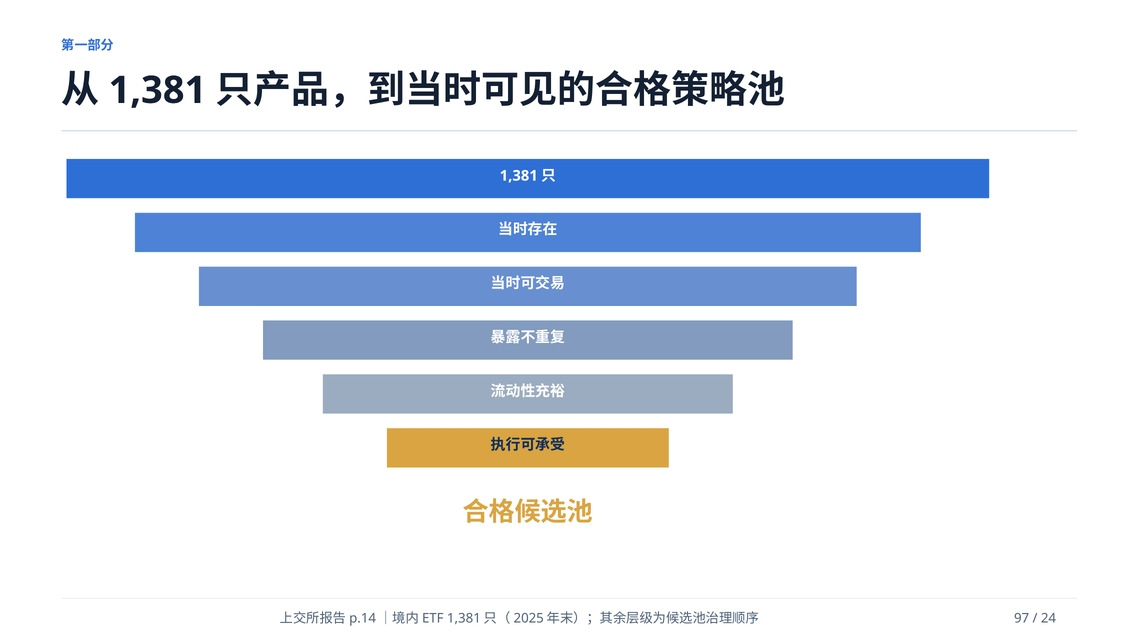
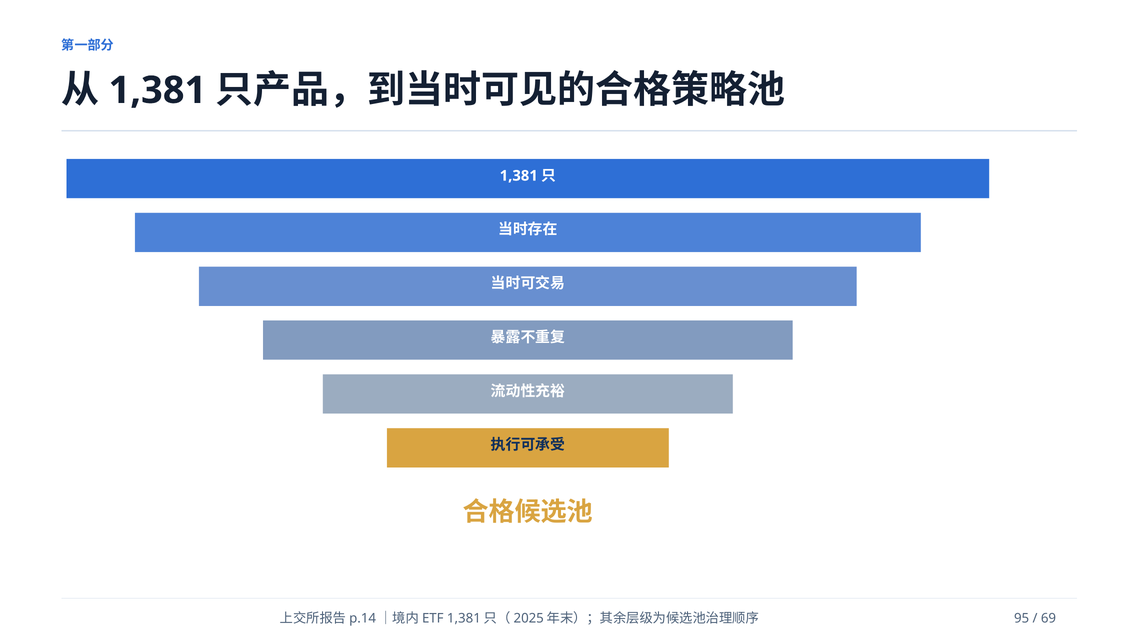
97: 97 -> 95 (1022, 618)
24: 24 -> 69 (1048, 618)
